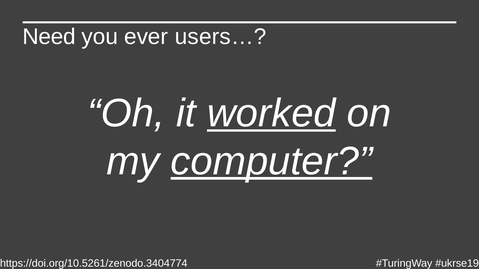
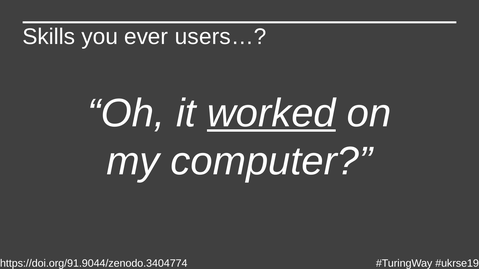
Need: Need -> Skills (49, 37)
computer underline: present -> none (272, 161)
https://doi.org/10.5261/zenodo.3404774: https://doi.org/10.5261/zenodo.3404774 -> https://doi.org/91.9044/zenodo.3404774 (94, 264)
